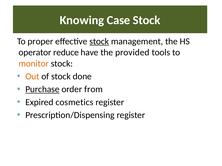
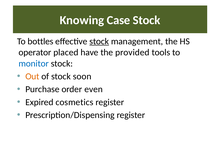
proper: proper -> bottles (40, 41)
reduce: reduce -> placed (66, 53)
monitor colour: orange -> blue (34, 64)
done: done -> soon (82, 77)
Purchase underline: present -> none (42, 90)
from: from -> even (94, 90)
